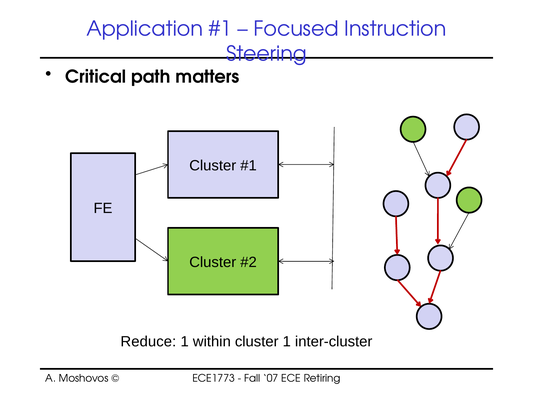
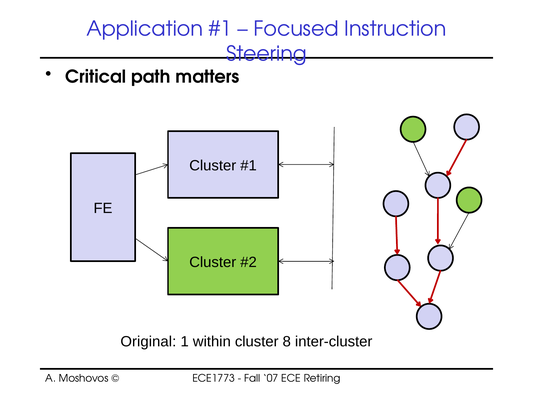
Reduce: Reduce -> Original (148, 341)
cluster 1: 1 -> 8 (287, 341)
